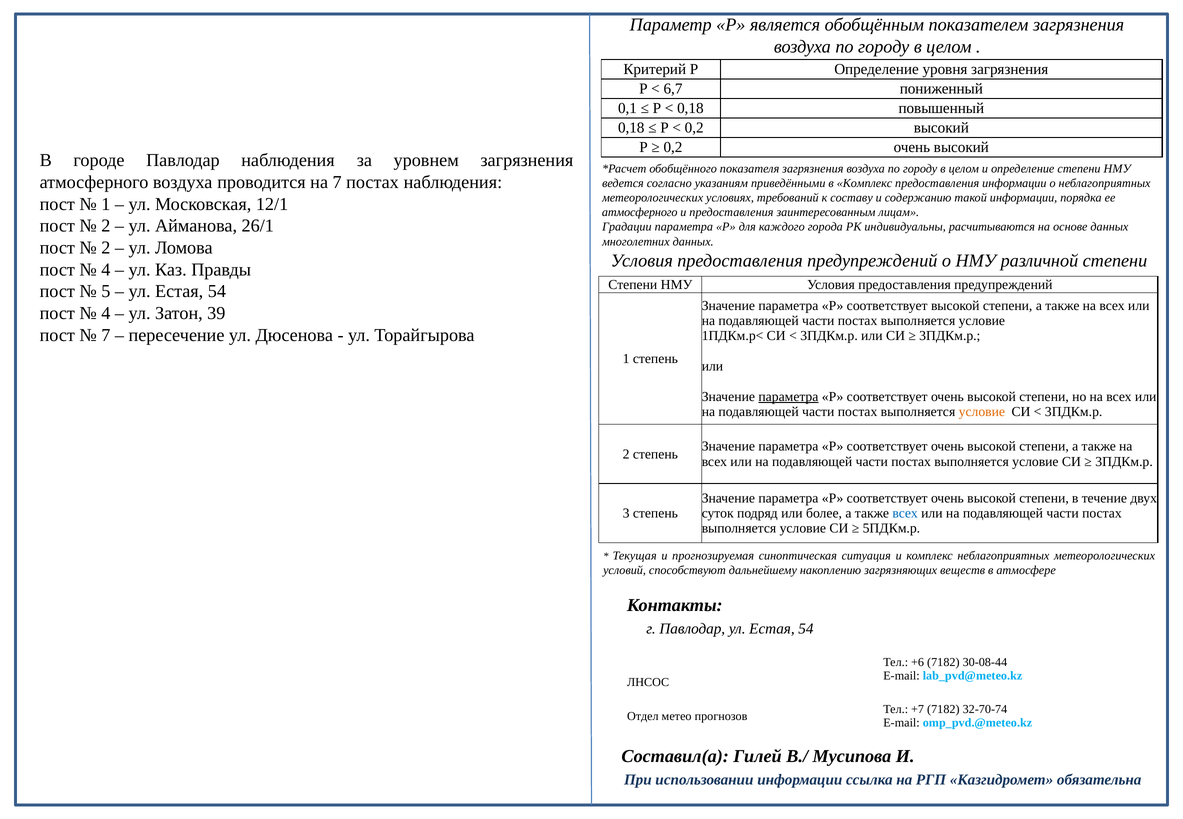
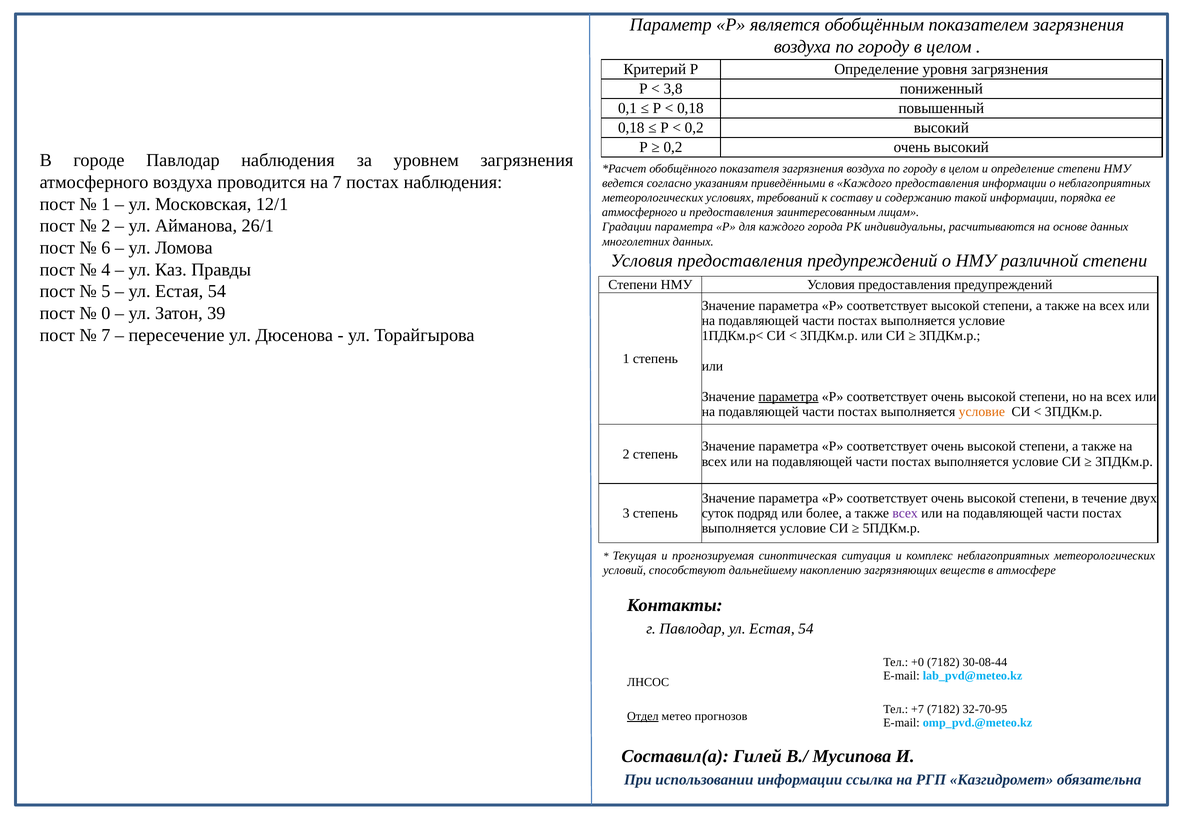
6,7: 6,7 -> 3,8 (673, 89)
в Комплекс: Комплекс -> Каждого (864, 183)
2: 2 -> 6 (106, 248)
4: 4 -> 0 (106, 313)
всех colour: blue -> purple (905, 513)
+6: +6 -> +0 (918, 662)
32-70-74: 32-70-74 -> 32-70-95 (985, 709)
Отдел underline: none -> present (643, 716)
